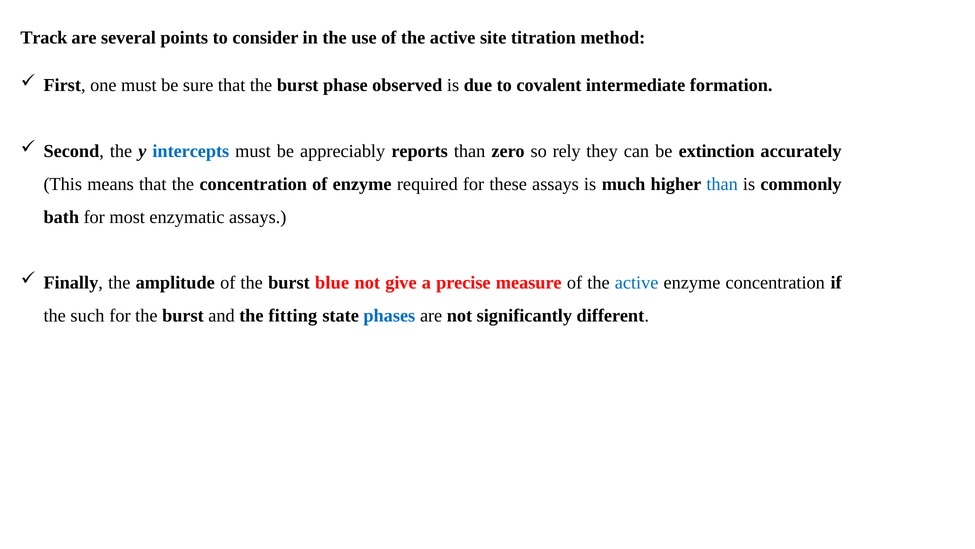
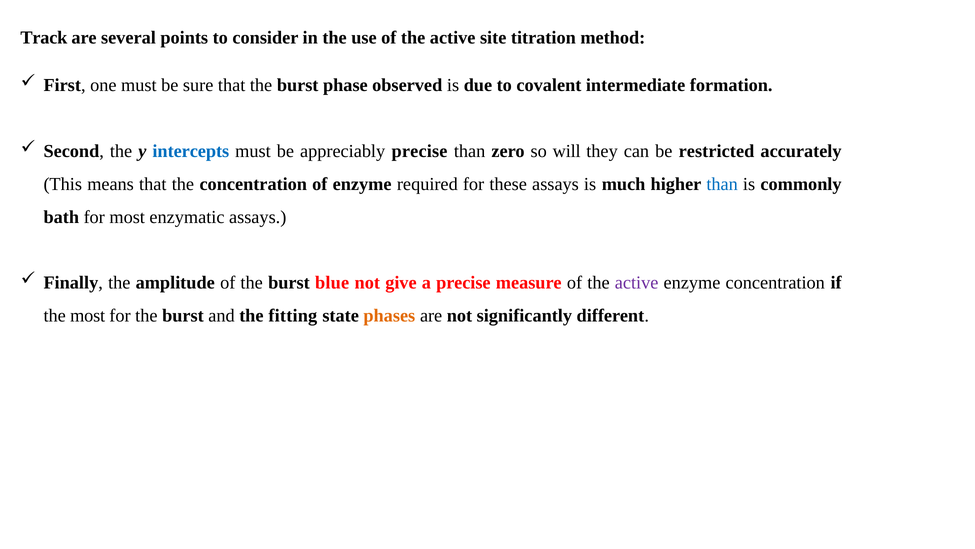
appreciably reports: reports -> precise (420, 151)
rely: rely -> will (567, 151)
extinction: extinction -> restricted (717, 151)
active colour: blue -> purple (637, 283)
the such: such -> most (88, 316)
phases colour: blue -> orange (389, 316)
